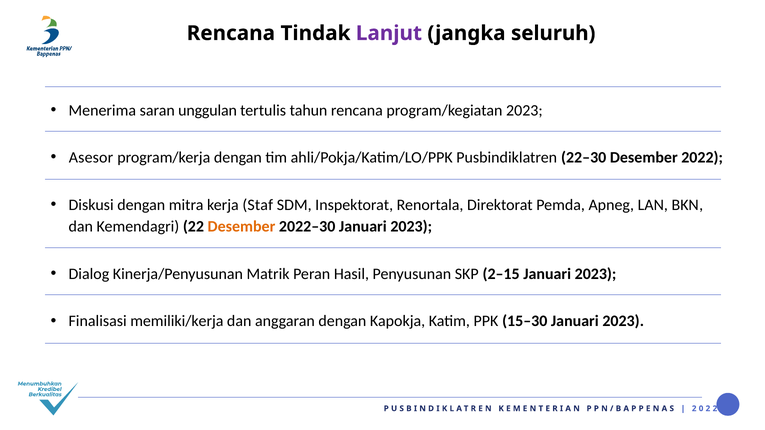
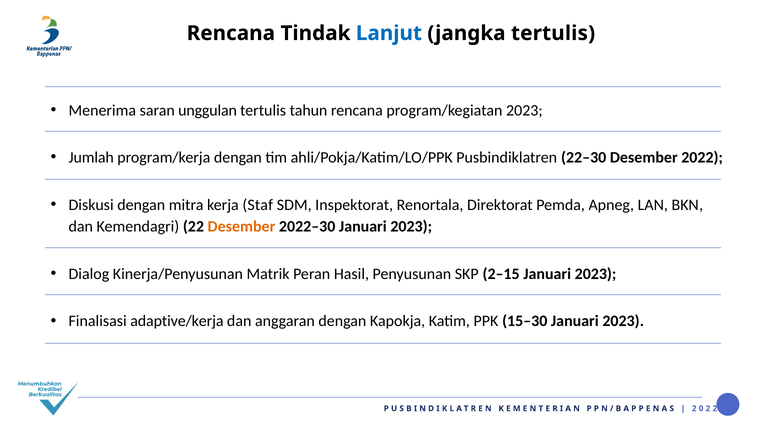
Lanjut colour: purple -> blue (389, 33)
jangka seluruh: seluruh -> tertulis (553, 33)
Asesor: Asesor -> Jumlah (91, 158)
memiliki/kerja: memiliki/kerja -> adaptive/kerja (177, 321)
